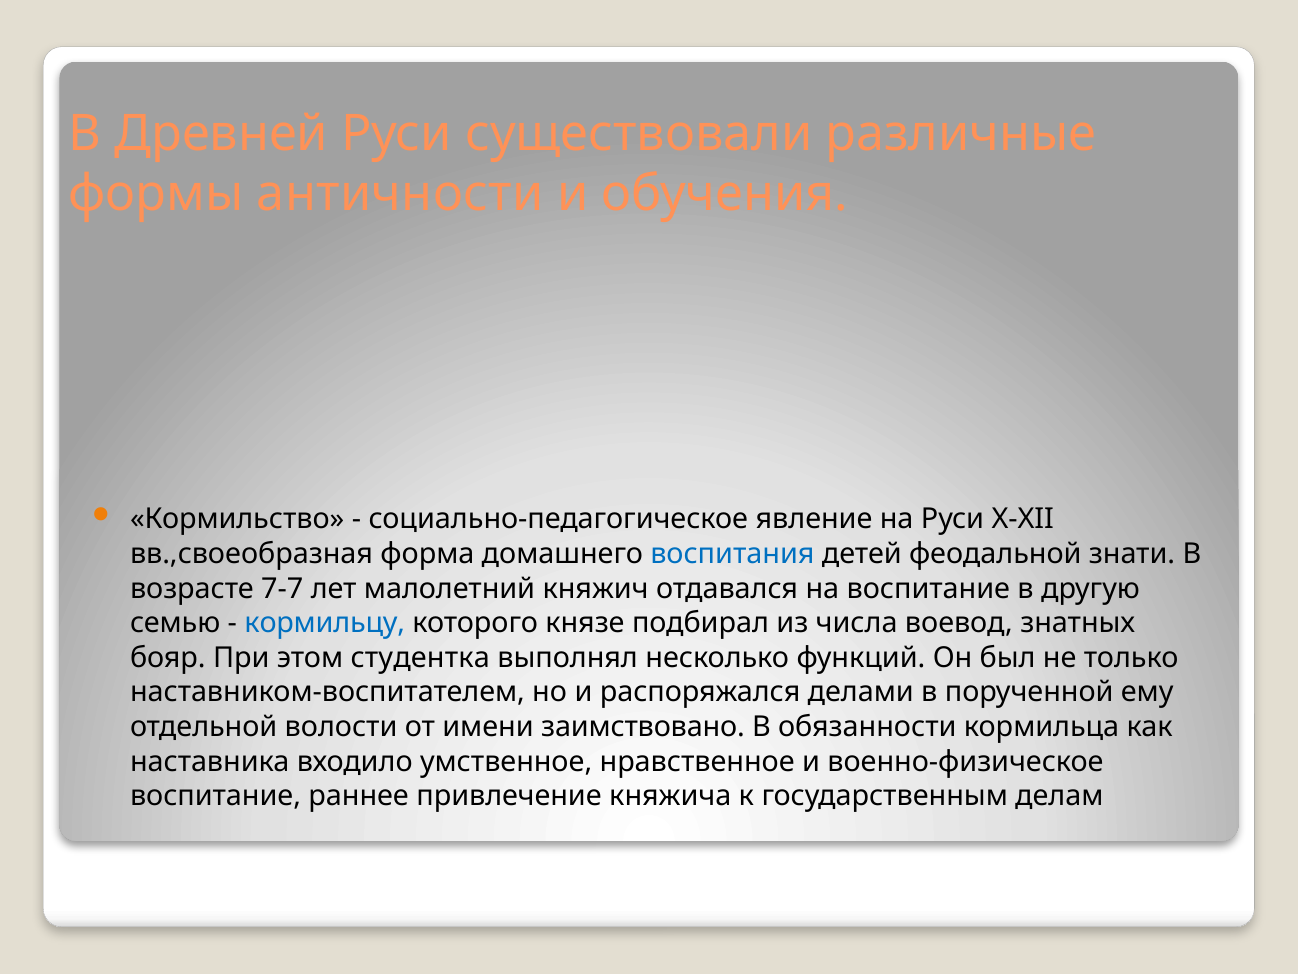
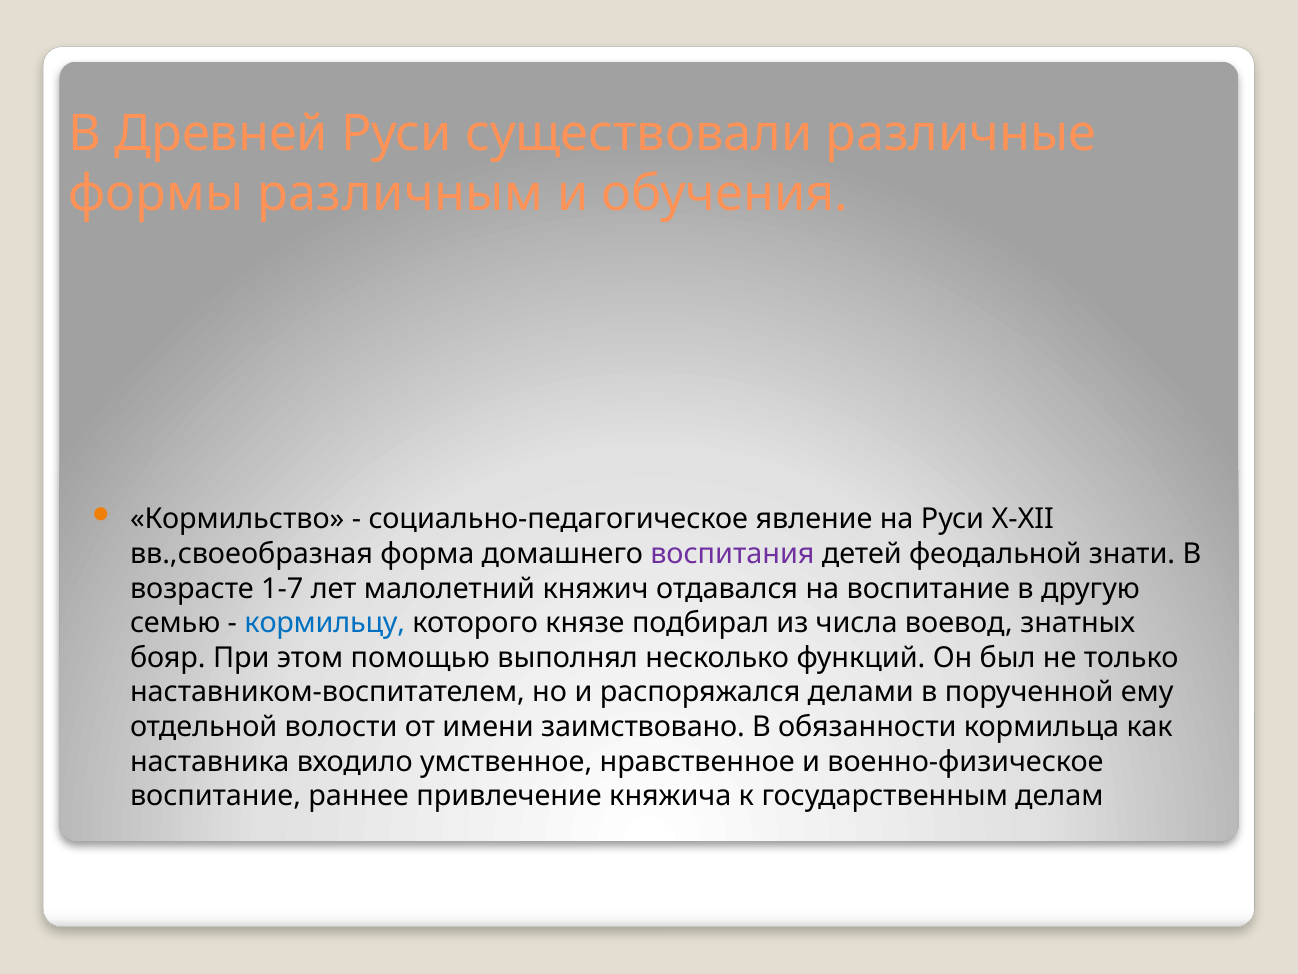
античности: античности -> различным (400, 194)
воспитания colour: blue -> purple (732, 554)
7-7: 7-7 -> 1-7 (282, 588)
студентка: студентка -> помощью (420, 657)
